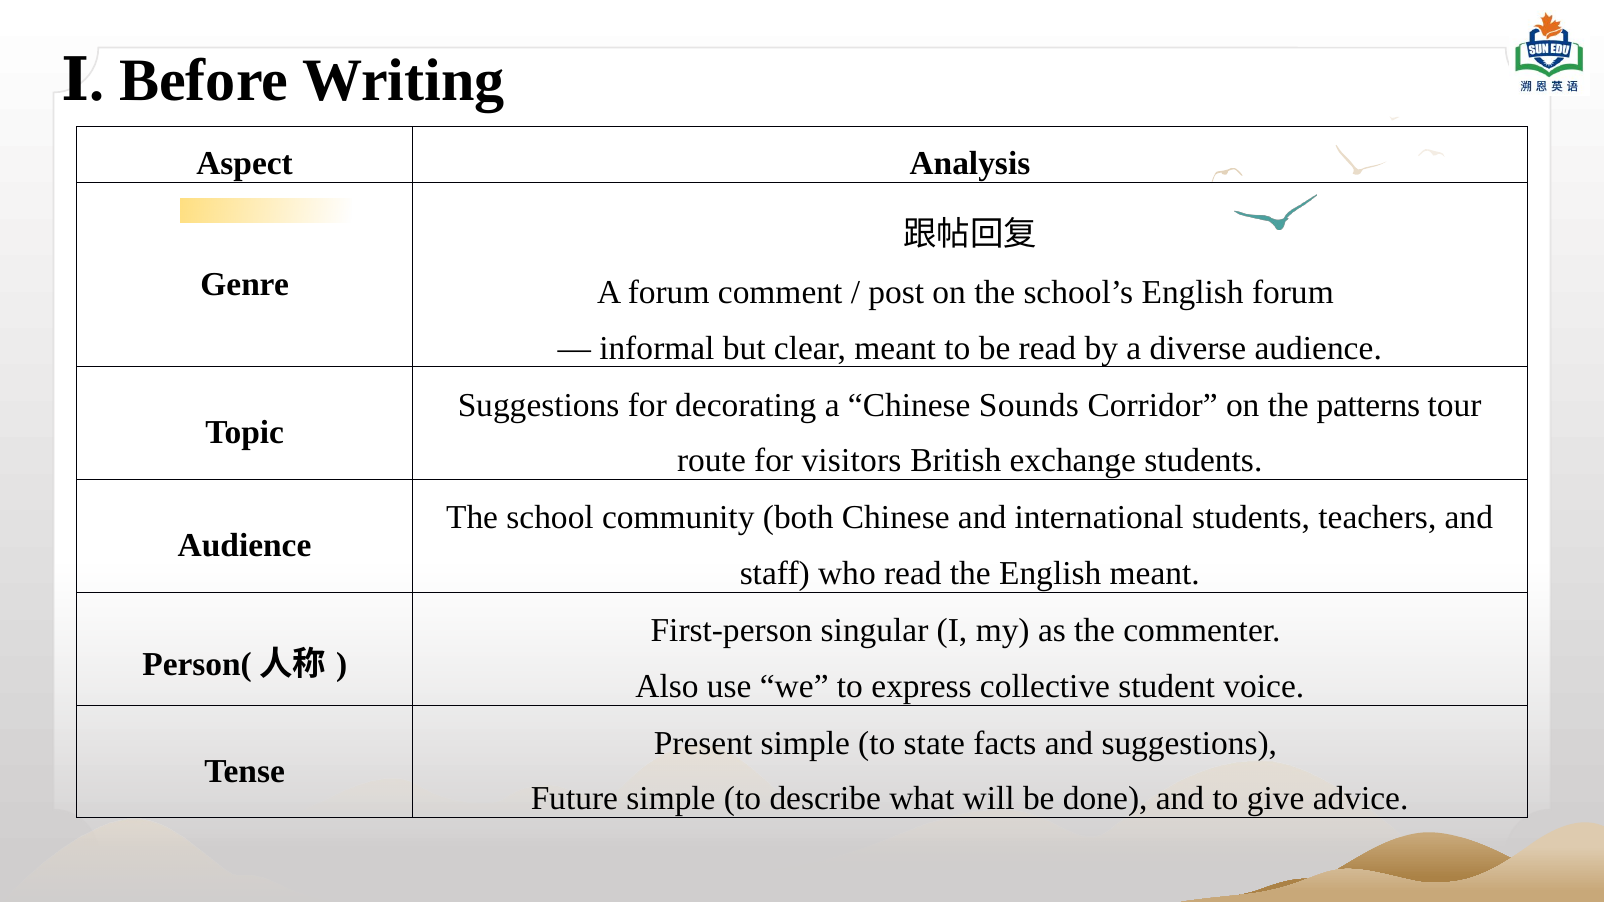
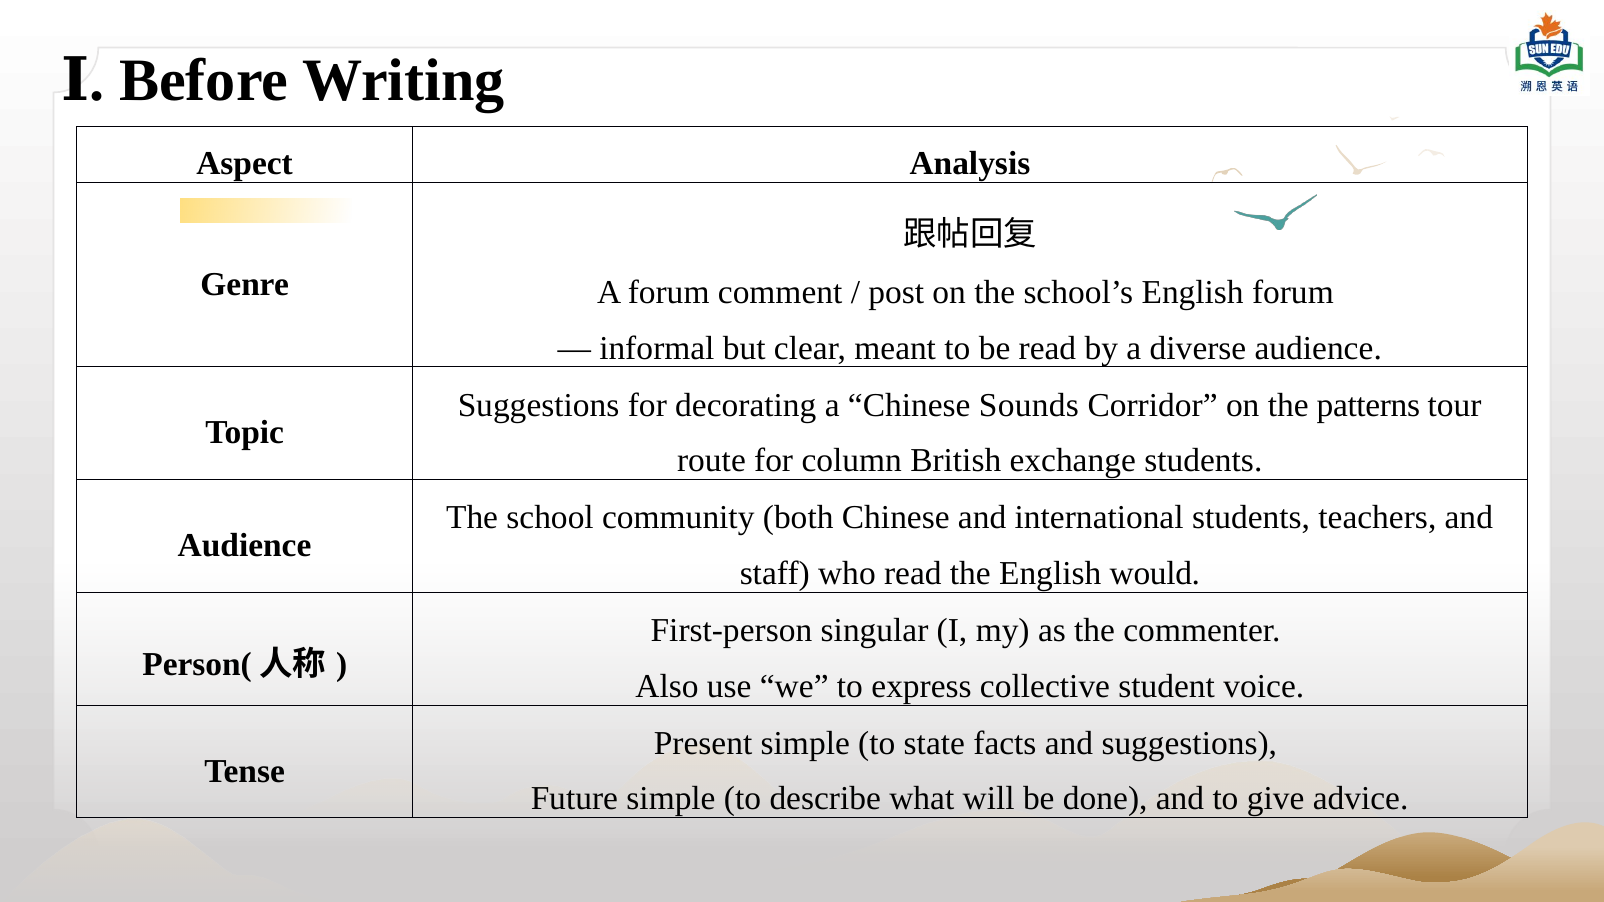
visitors: visitors -> column (852, 461)
English meant: meant -> would (1155, 574)
